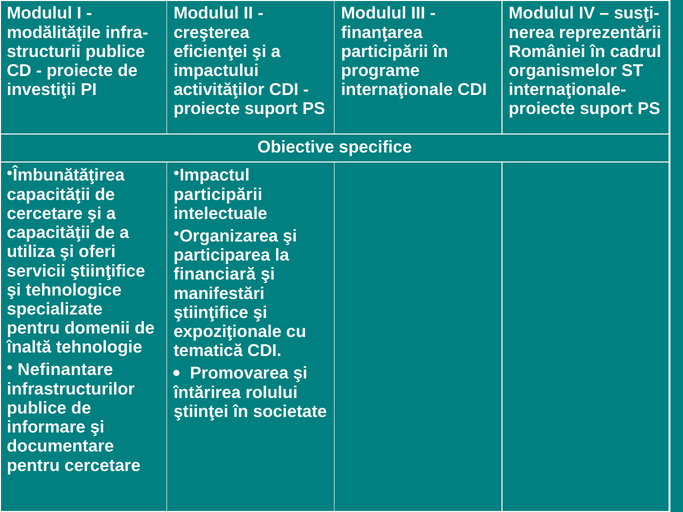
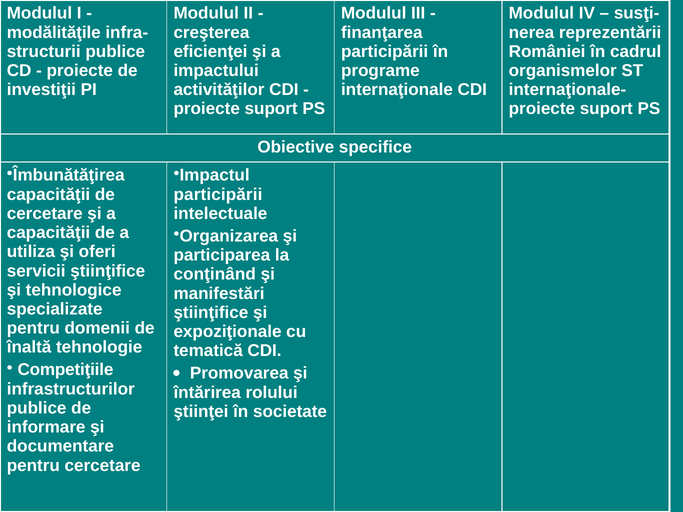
financiară: financiară -> conţinând (215, 274)
Nefinantare: Nefinantare -> Competiţiile (65, 370)
